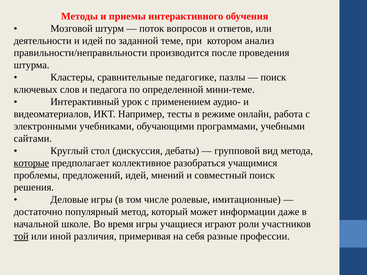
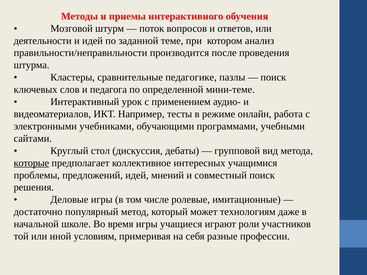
разобраться: разобраться -> интересных (199, 163)
информации: информации -> технологиям (248, 212)
той underline: present -> none (21, 236)
различия: различия -> условиям (95, 236)
